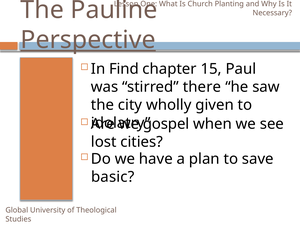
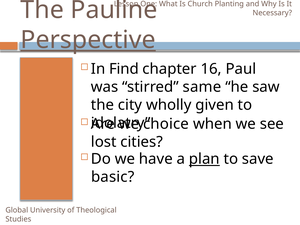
15: 15 -> 16 (211, 69)
there: there -> same (202, 87)
gospel: gospel -> choice (166, 124)
plan underline: none -> present (204, 159)
